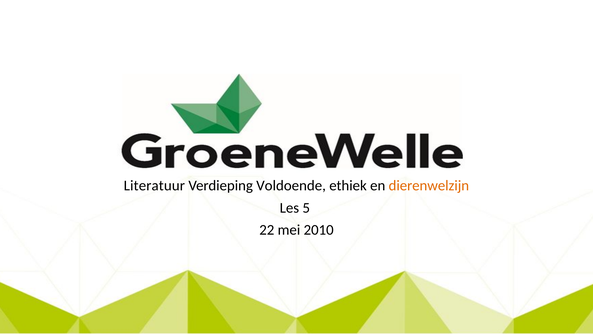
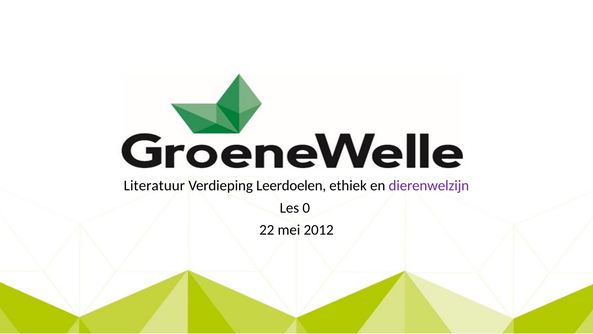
Voldoende: Voldoende -> Leerdoelen (291, 185)
dierenwelzijn colour: orange -> purple (429, 185)
5: 5 -> 0 (306, 208)
2010: 2010 -> 2012 (319, 230)
